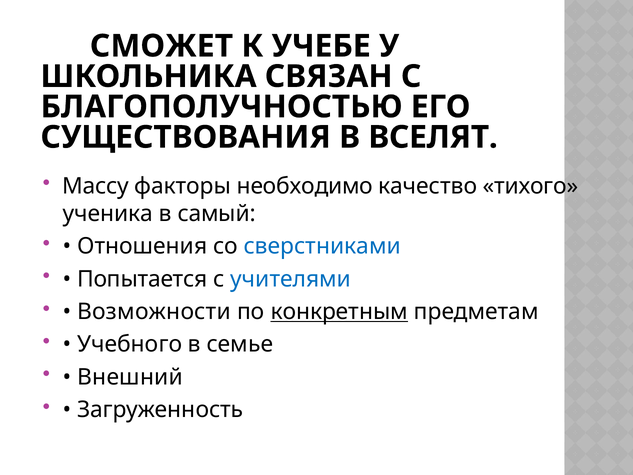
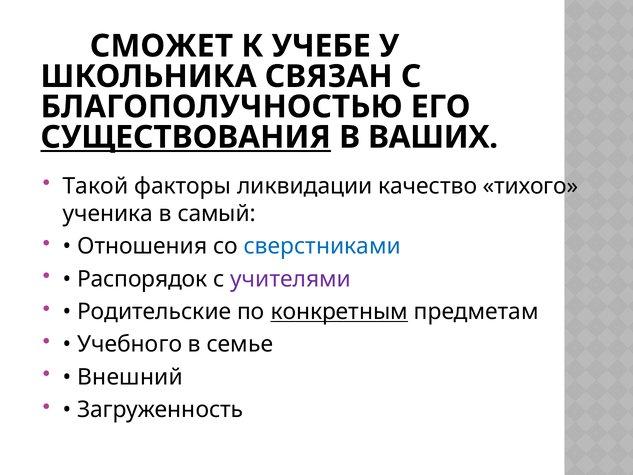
СУЩЕСТВОВАНИЯ underline: none -> present (186, 137)
ВСЕЛЯТ: ВСЕЛЯТ -> ВАШИХ (433, 137)
Массу: Массу -> Такой (95, 186)
необходимо: необходимо -> ликвидации (305, 186)
Попытается: Попытается -> Распорядок (142, 279)
учителями colour: blue -> purple (291, 279)
Возможности: Возможности -> Родительские (154, 312)
